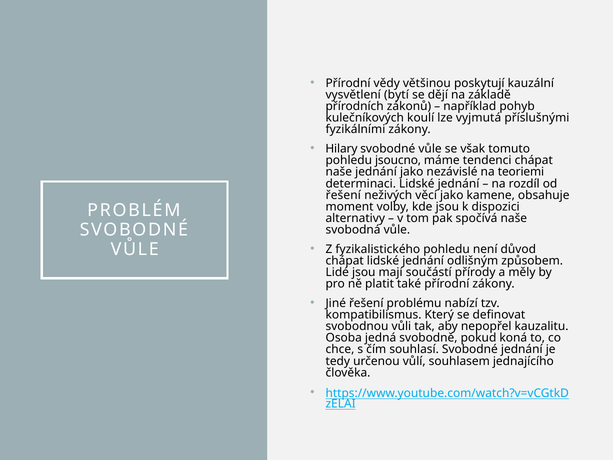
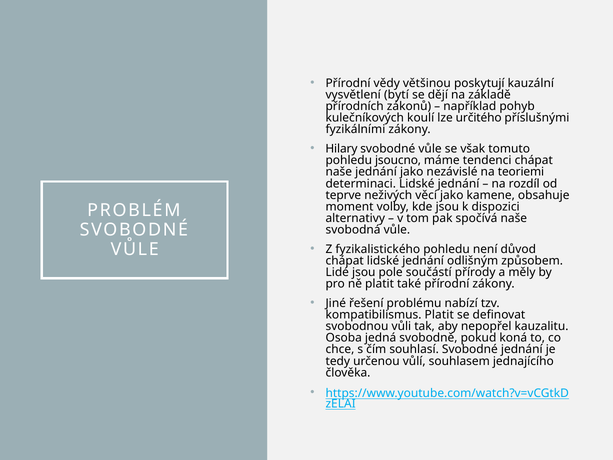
vyjmutá: vyjmutá -> určitého (479, 118)
řešení: řešení -> teprve (343, 195)
mají: mají -> pole (391, 272)
kompatibilismus Který: Který -> Platit (439, 315)
